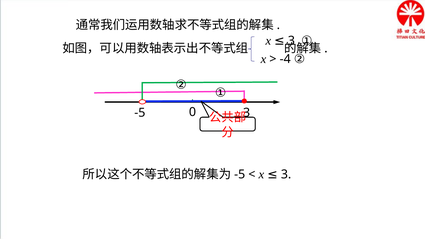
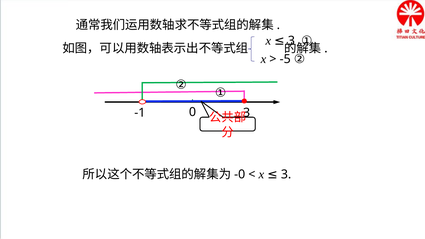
-4: -4 -> -5 (285, 59)
-5: -5 -> -1 (140, 113)
-5: -5 -> -0 (240, 175)
